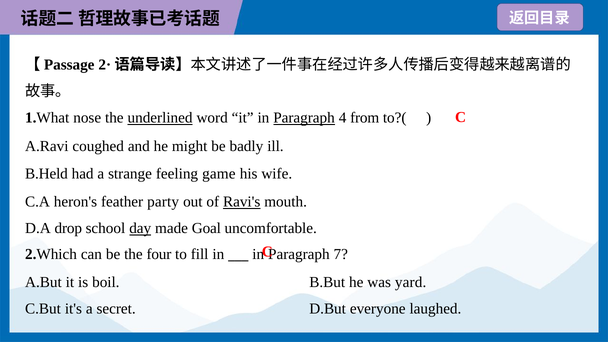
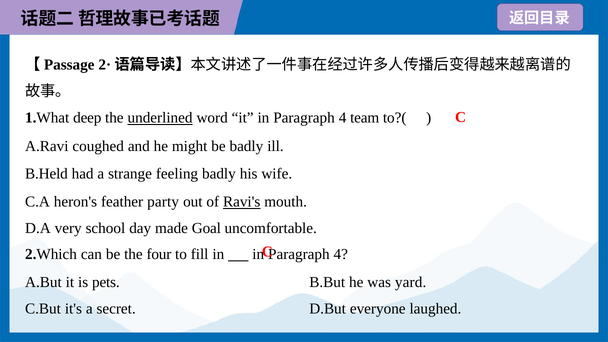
nose: nose -> deep (87, 118)
Paragraph underline: present -> none (304, 118)
from: from -> team (365, 118)
feeling game: game -> badly (219, 174)
drop: drop -> very (68, 228)
day underline: present -> none (140, 228)
7: 7 -> 4 (341, 254)
boil: boil -> pets (106, 282)
